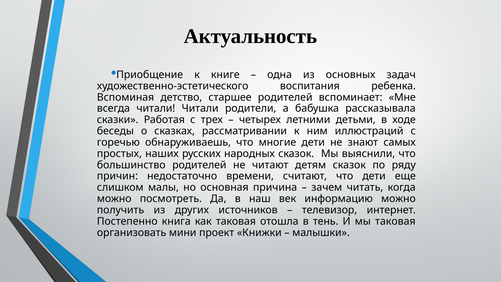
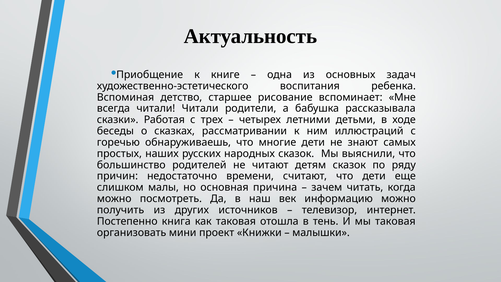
старшее родителей: родителей -> рисование (285, 97)
